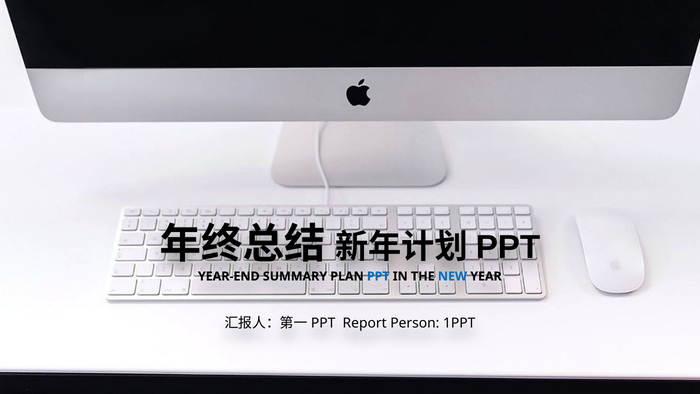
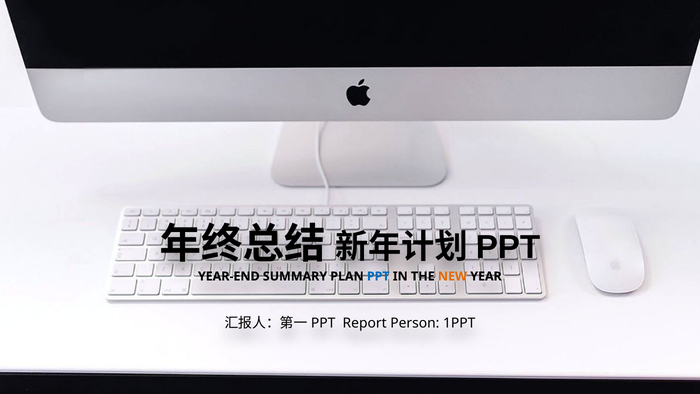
NEW colour: blue -> orange (452, 276)
